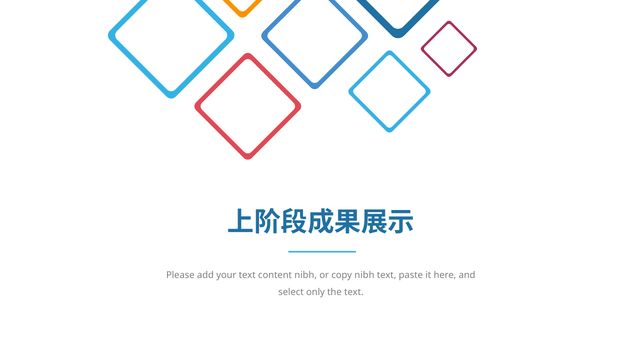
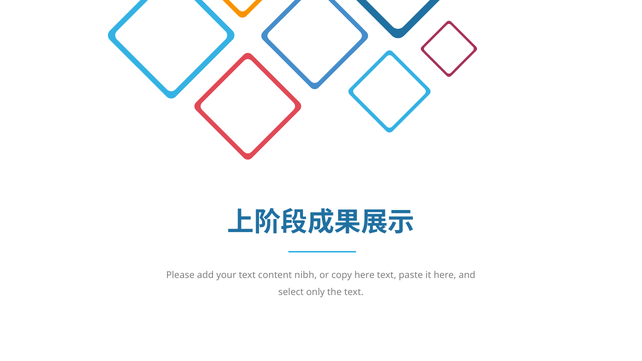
copy nibh: nibh -> here (364, 275)
